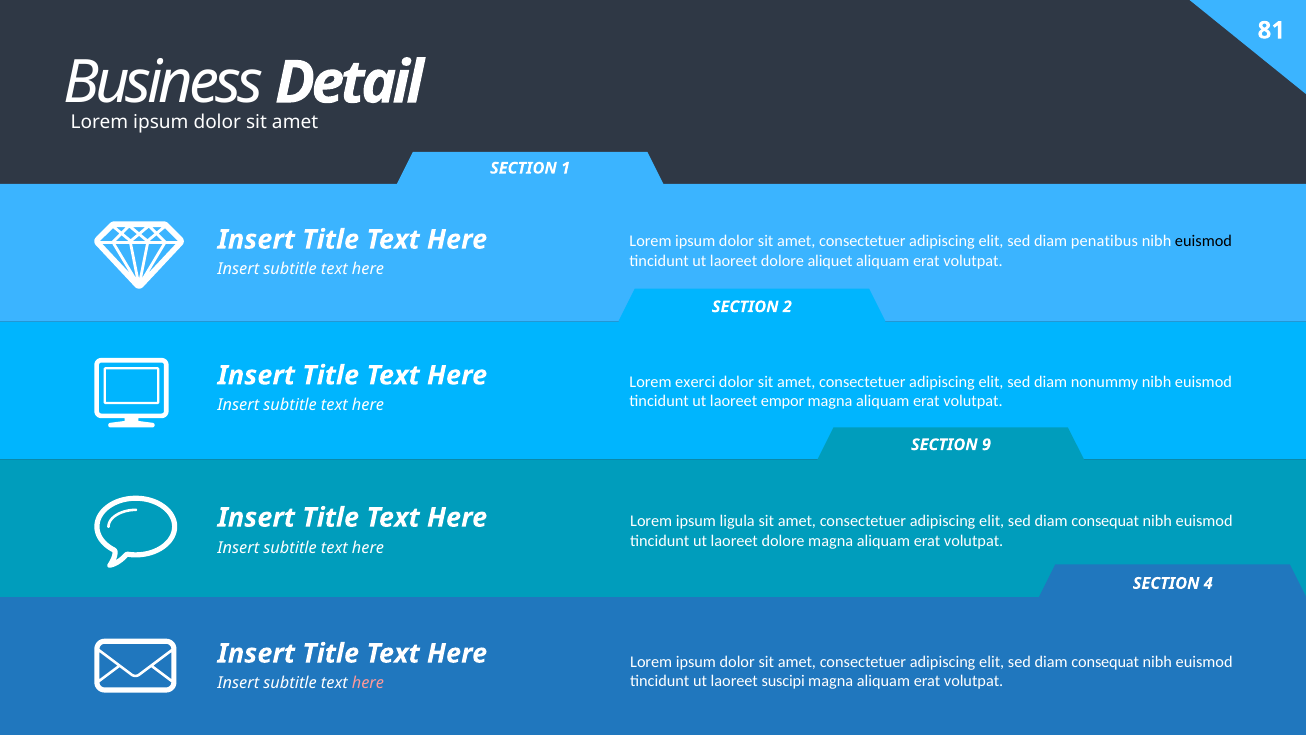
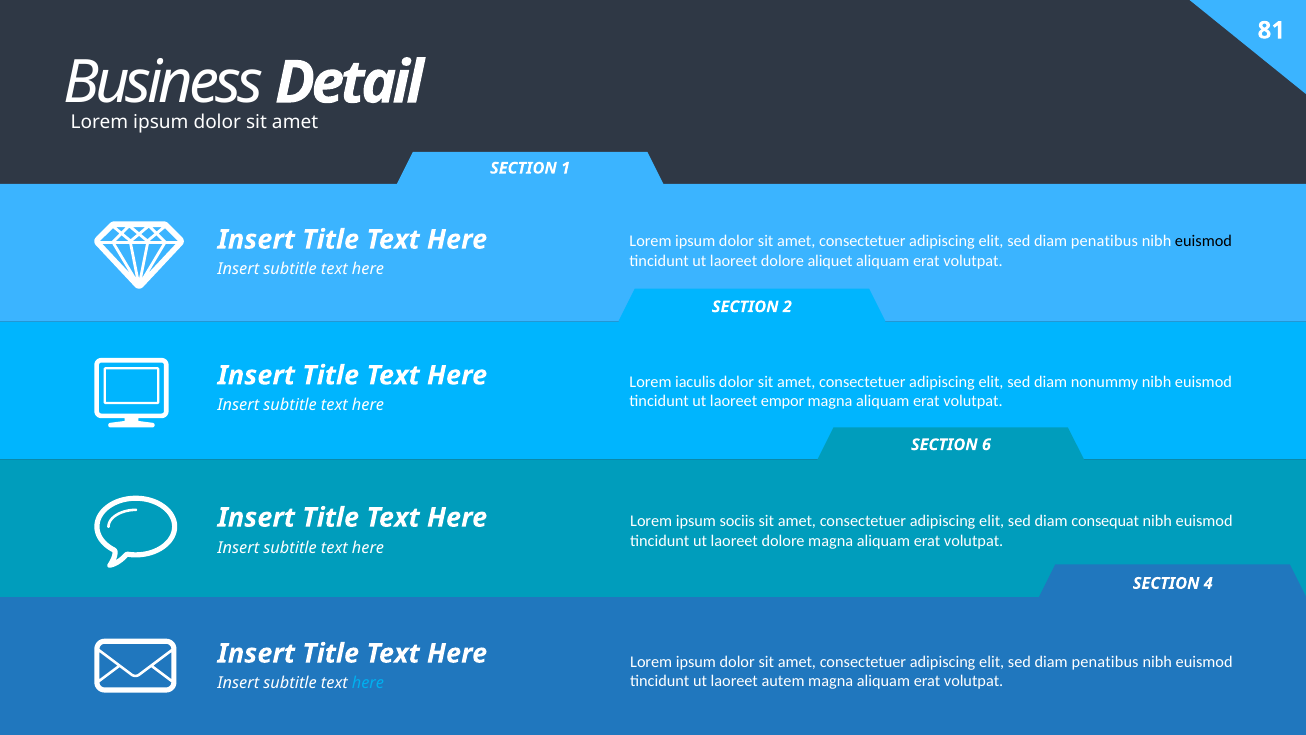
exerci: exerci -> iaculis (695, 382)
9: 9 -> 6 (986, 445)
ligula: ligula -> sociis (737, 521)
consequat: consequat -> penatibus (1105, 662)
suscipi: suscipi -> autem (783, 681)
here colour: pink -> light blue (368, 683)
